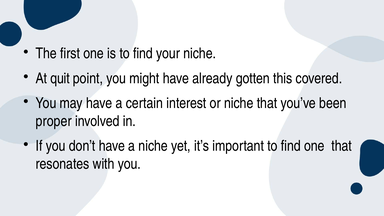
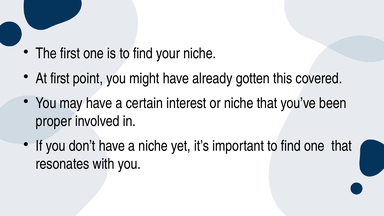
At quit: quit -> first (60, 78)
